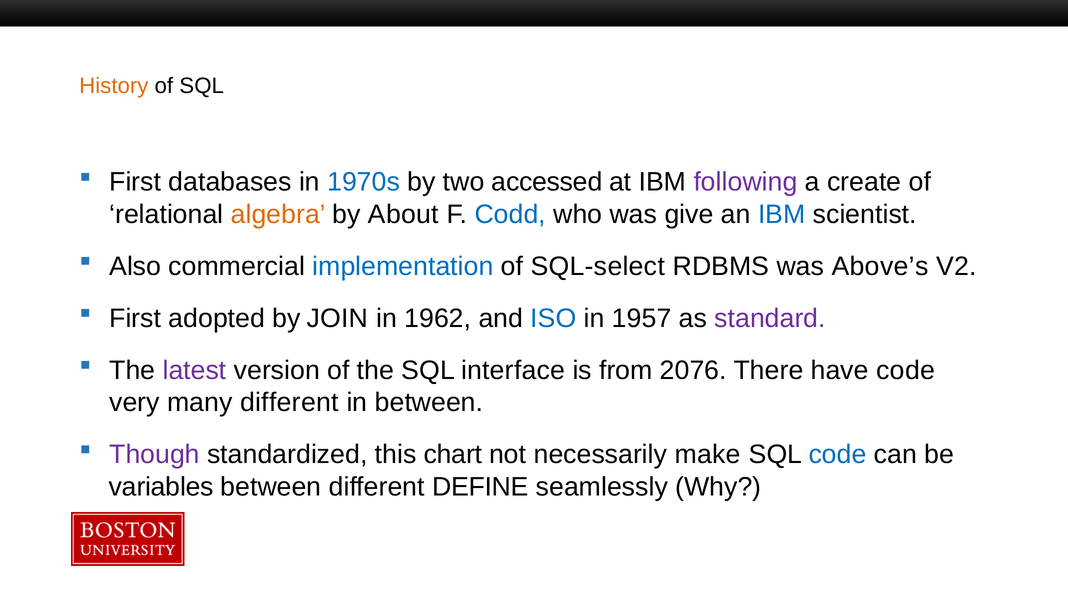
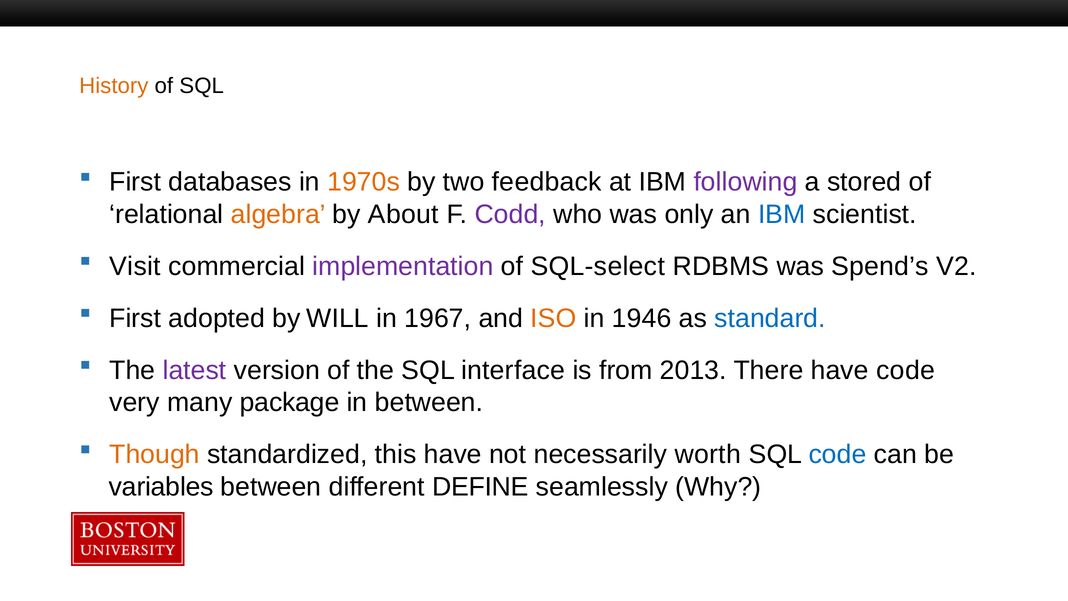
1970s colour: blue -> orange (364, 182)
accessed: accessed -> feedback (547, 182)
create: create -> stored (864, 182)
Codd colour: blue -> purple (510, 214)
give: give -> only (689, 214)
Also: Also -> Visit (135, 266)
implementation colour: blue -> purple (403, 266)
Above’s: Above’s -> Spend’s (880, 266)
JOIN: JOIN -> WILL (338, 318)
1962: 1962 -> 1967 (438, 318)
ISO colour: blue -> orange (553, 318)
1957: 1957 -> 1946 (642, 318)
standard colour: purple -> blue (770, 318)
2076: 2076 -> 2013 (693, 370)
many different: different -> package (290, 402)
Though colour: purple -> orange (155, 454)
this chart: chart -> have (453, 454)
make: make -> worth (708, 454)
